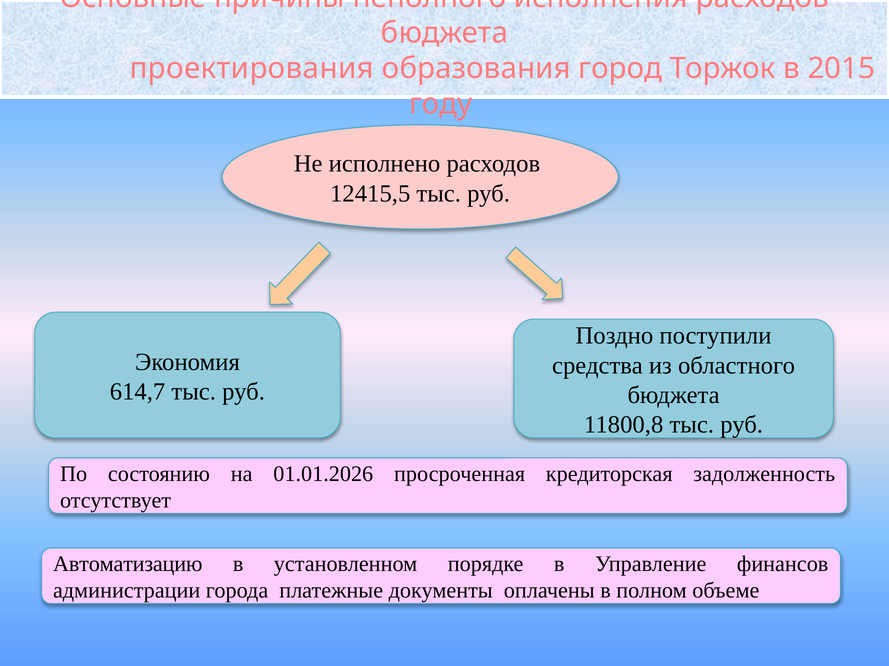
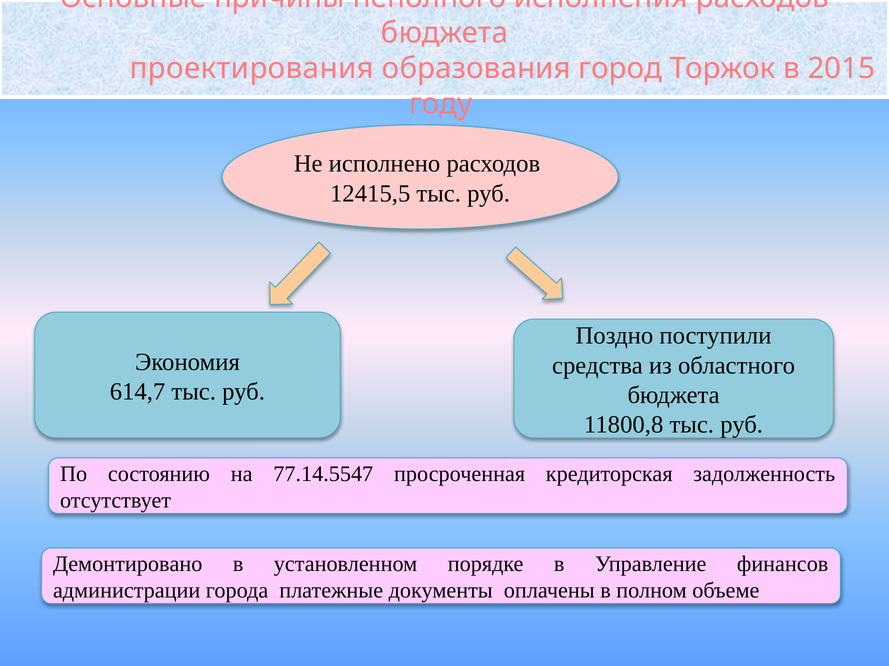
01.01.2026: 01.01.2026 -> 77.14.5547 (323, 474)
Автоматизацию: Автоматизацию -> Демонтировано (128, 565)
